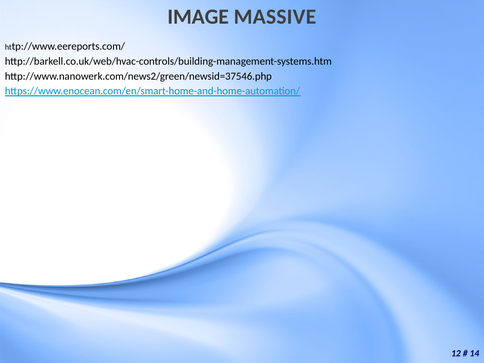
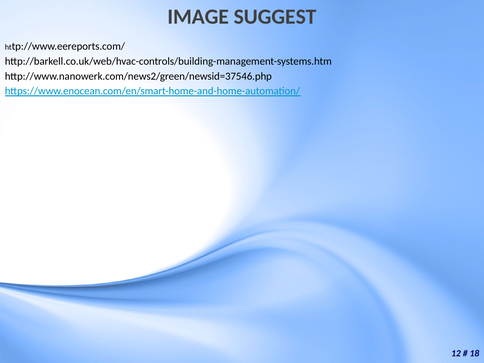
MASSIVE: MASSIVE -> SUGGEST (275, 17)
14: 14 -> 18 (474, 353)
